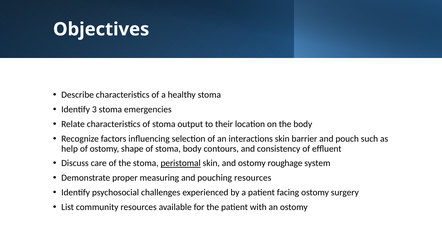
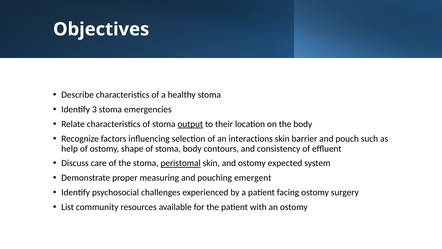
output underline: none -> present (190, 124)
roughage: roughage -> expected (285, 163)
pouching resources: resources -> emergent (253, 178)
